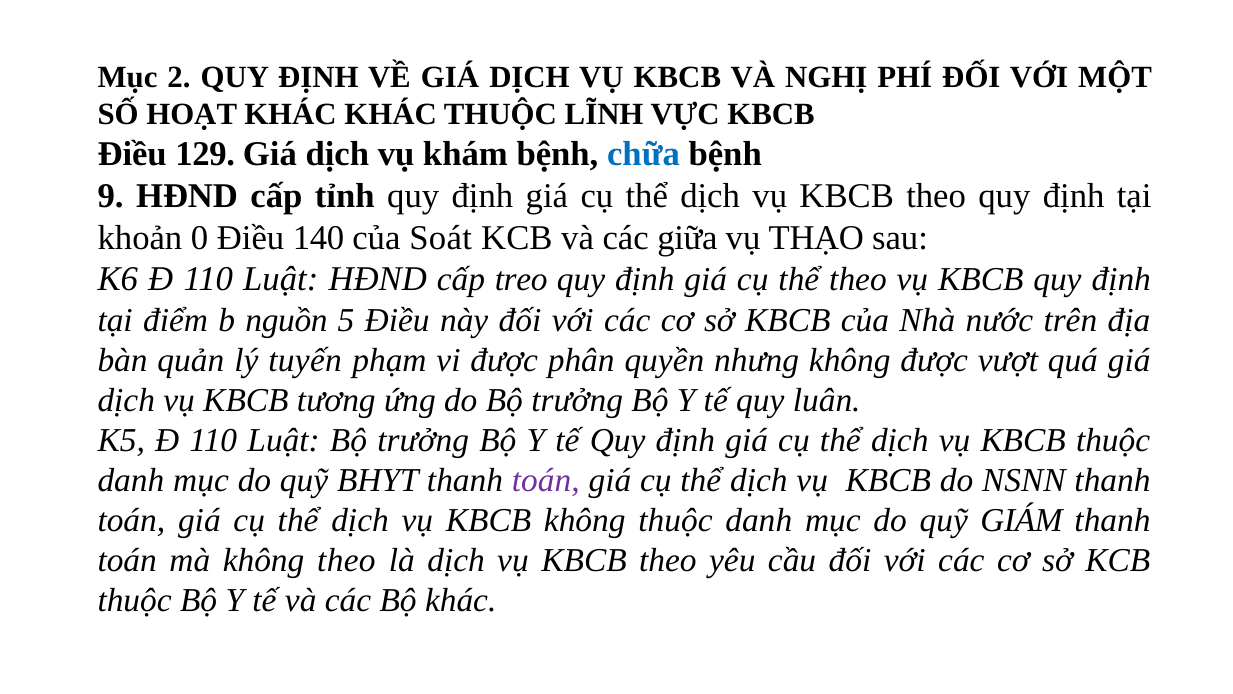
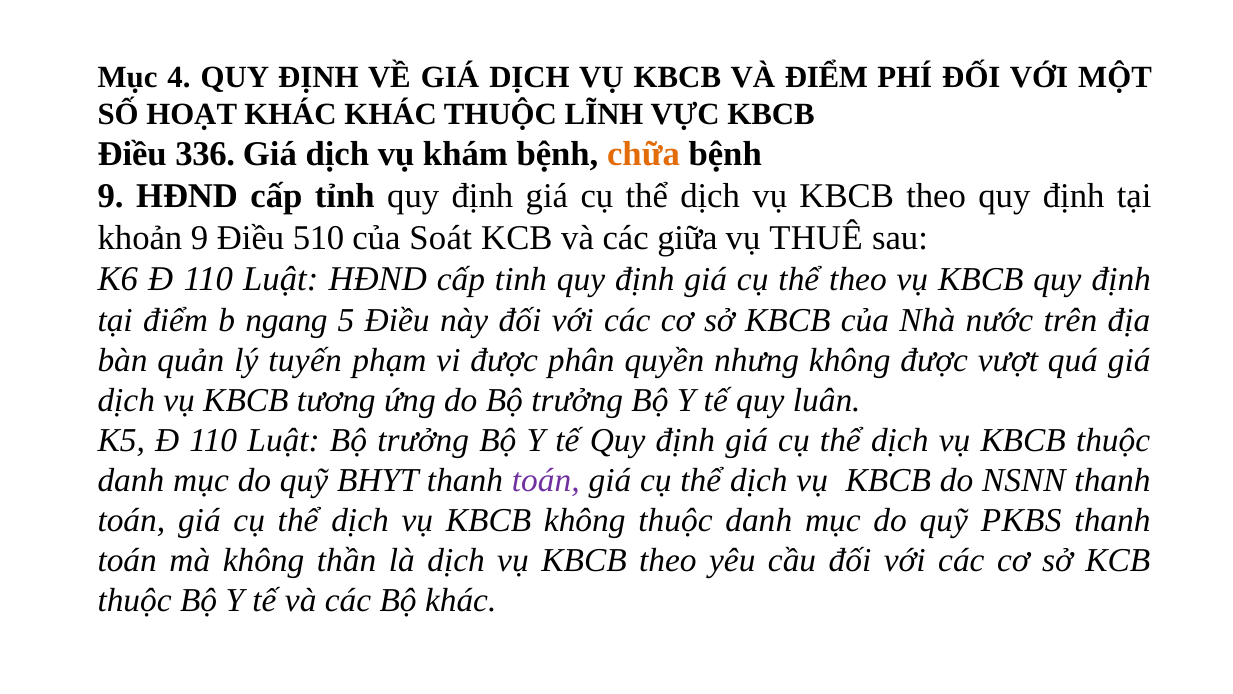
2: 2 -> 4 (179, 78)
VÀ NGHỊ: NGHỊ -> ĐIỂM (826, 78)
129: 129 -> 336 (205, 154)
chữa colour: blue -> orange (644, 154)
khoản 0: 0 -> 9 (200, 237)
140: 140 -> 510 (319, 237)
THẠO: THẠO -> THUÊ (816, 237)
treo: treo -> tinh (521, 279)
nguồn: nguồn -> ngang (287, 320)
GIÁM: GIÁM -> PKBS (1021, 520)
không theo: theo -> thần (347, 560)
